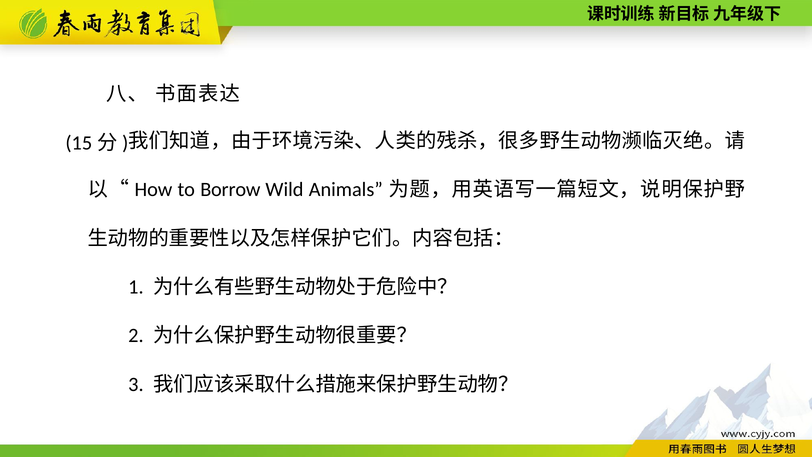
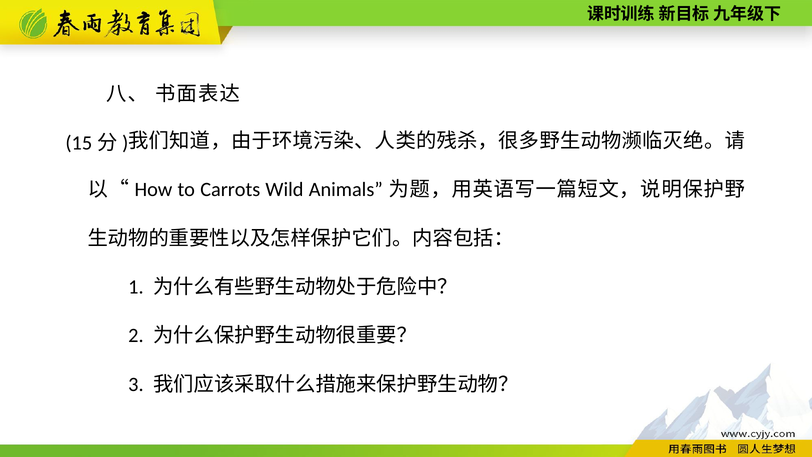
Borrow: Borrow -> Carrots (230, 189)
